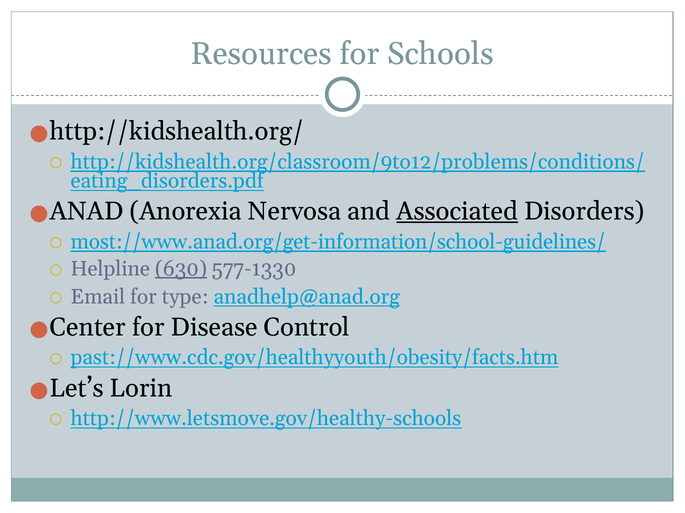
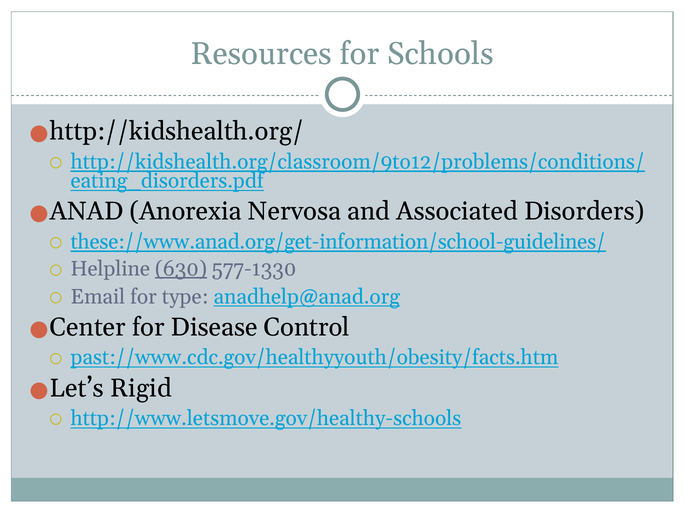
Associated underline: present -> none (457, 212)
most://www.anad.org/get-information/school-guidelines/: most://www.anad.org/get-information/school-guidelines/ -> these://www.anad.org/get-information/school-guidelines/ (338, 242)
Lorin: Lorin -> Rigid (141, 389)
